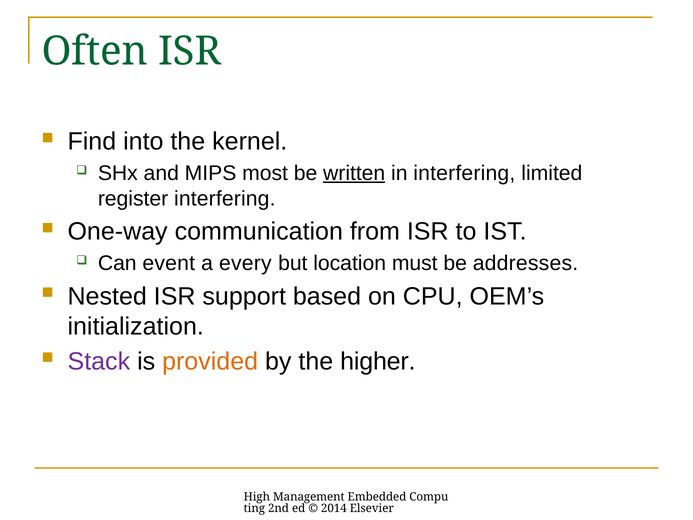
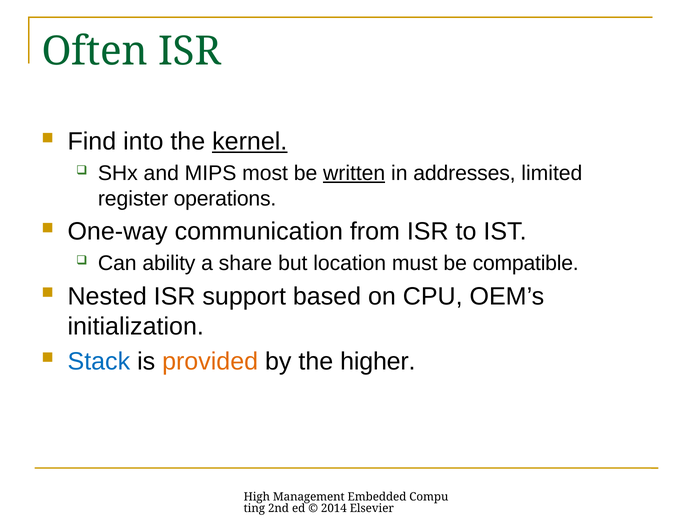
kernel underline: none -> present (250, 142)
in interfering: interfering -> addresses (464, 173)
register interfering: interfering -> operations (225, 199)
event: event -> ability (169, 263)
every: every -> share (245, 263)
addresses: addresses -> compatible (526, 263)
Stack colour: purple -> blue (99, 361)
